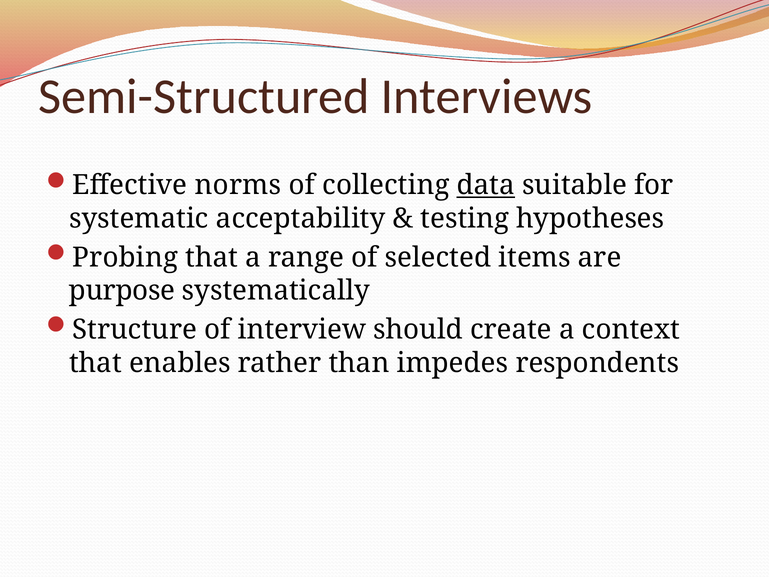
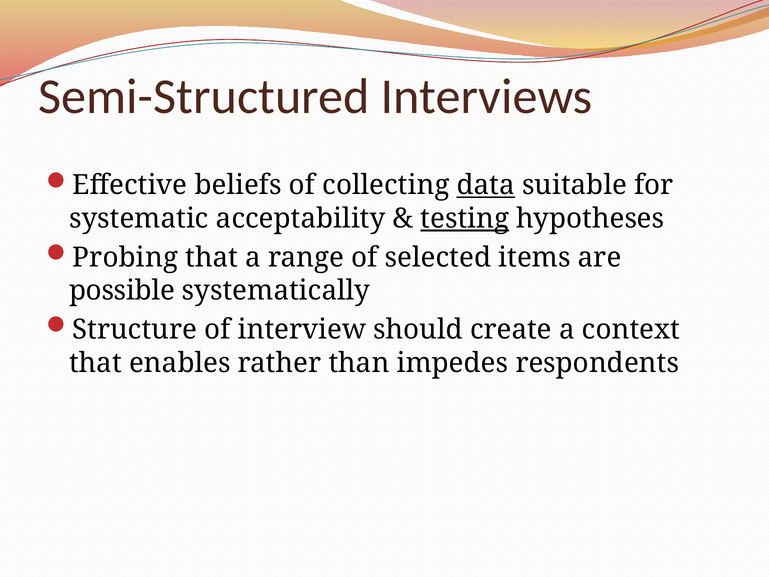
norms: norms -> beliefs (238, 185)
testing underline: none -> present (465, 218)
purpose: purpose -> possible (122, 291)
